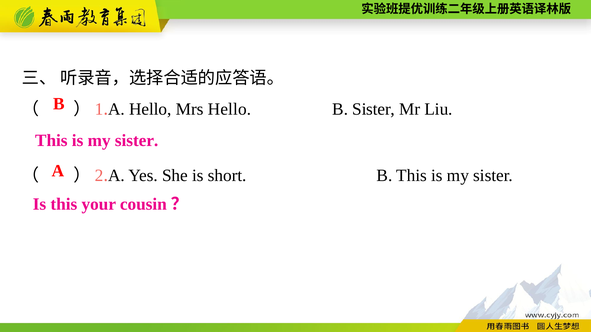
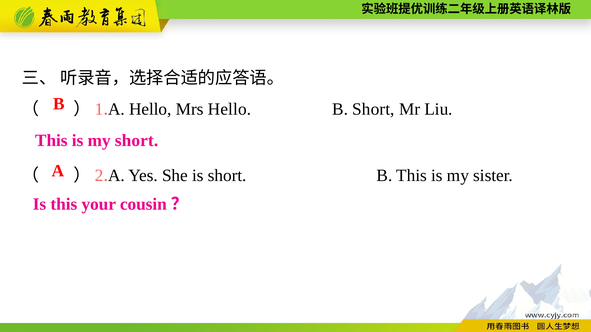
B Sister: Sister -> Short (373, 109)
sister: sister -> short (136, 141)
